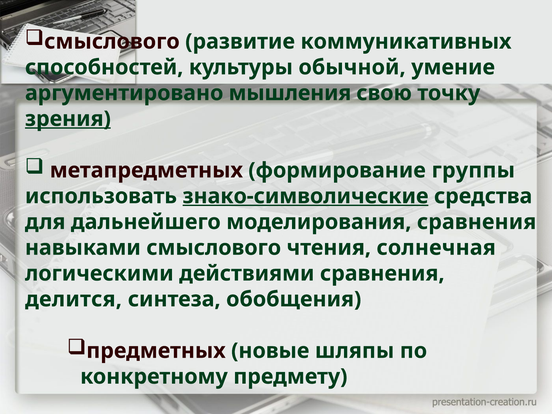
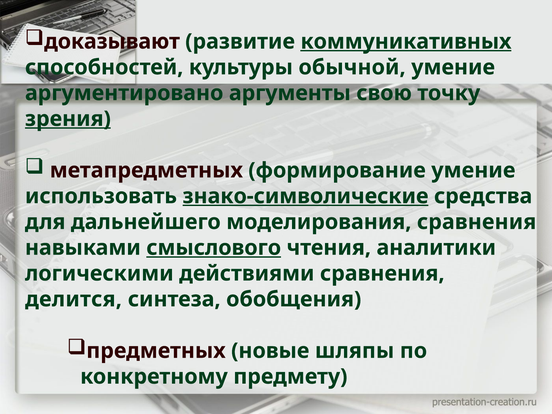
смыслового: смыслового -> доказывают (112, 42)
коммуникативных underline: none -> present (406, 42)
мышления: мышления -> аргументы (290, 93)
формирование группы: группы -> умение (473, 170)
смыслового underline: none -> present (214, 248)
солнечная: солнечная -> аналитики (436, 248)
